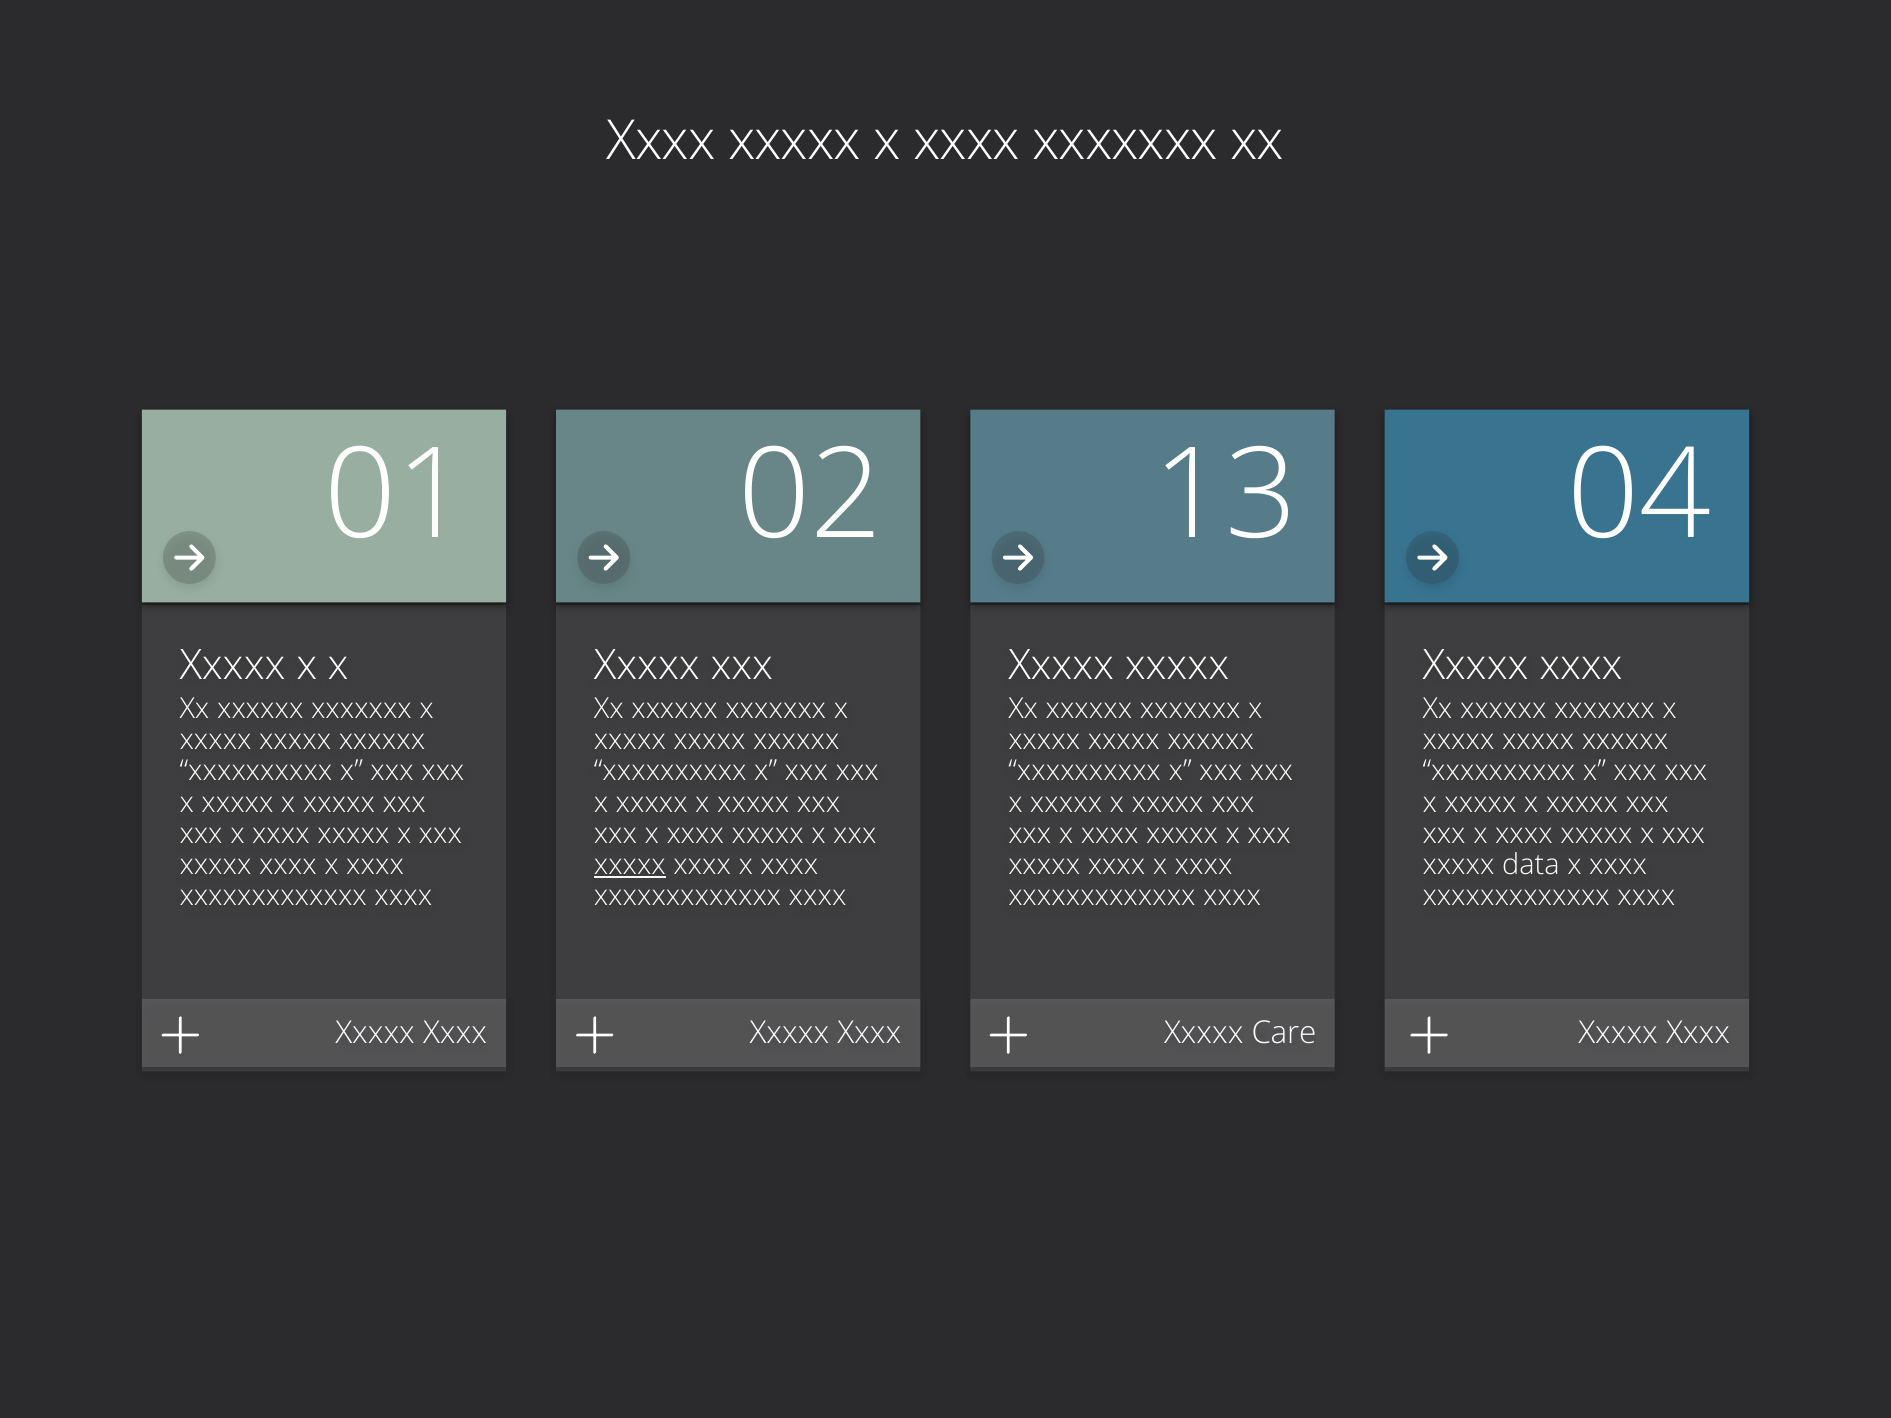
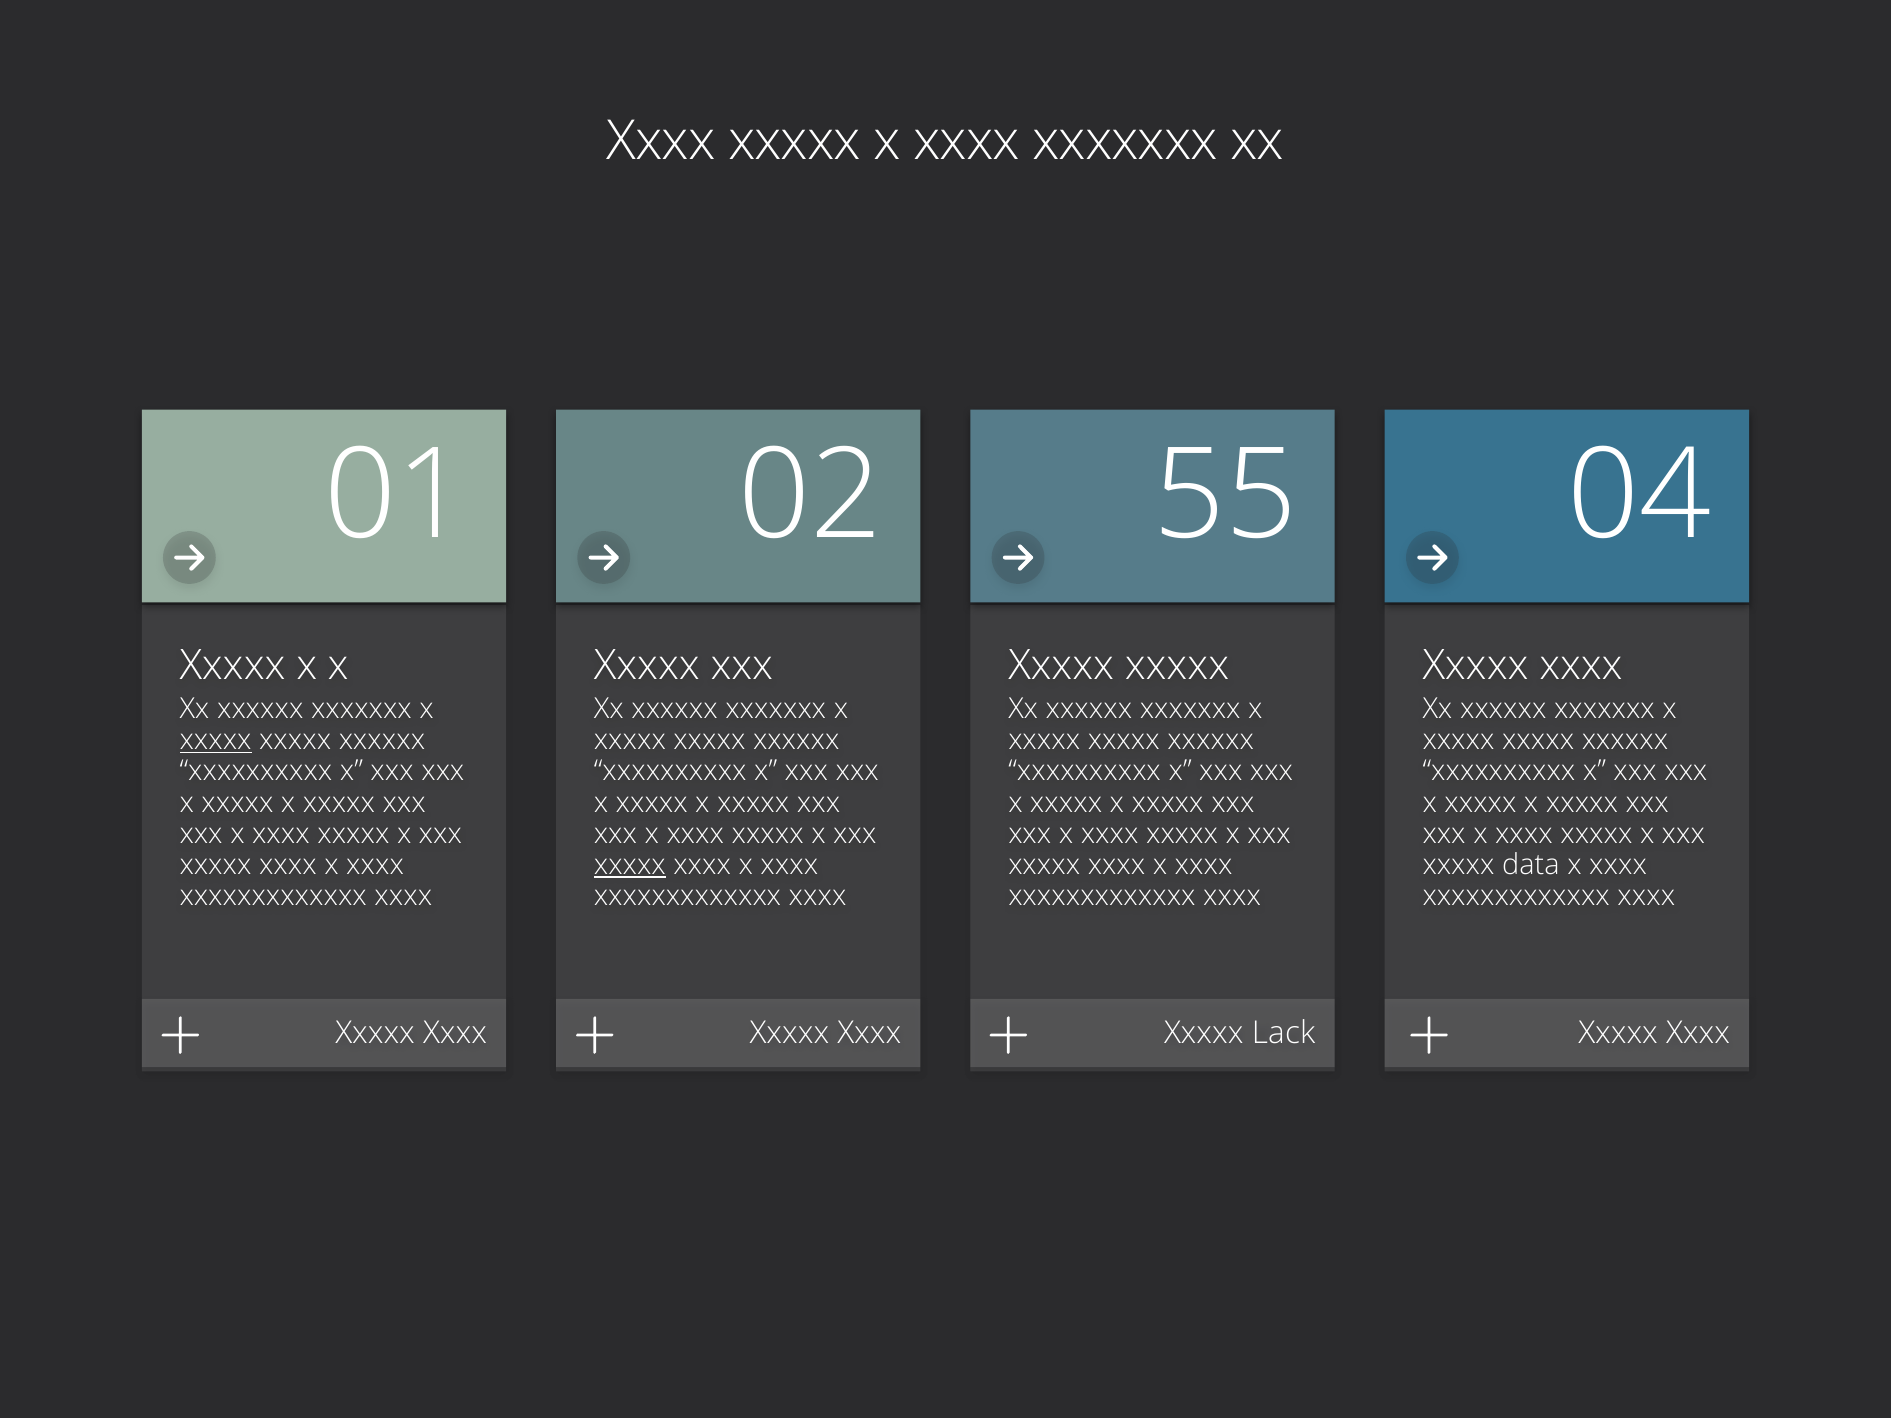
13: 13 -> 55 (1225, 496)
xxxxx underline: none -> present (216, 740)
Care: Care -> Lack (1284, 1033)
